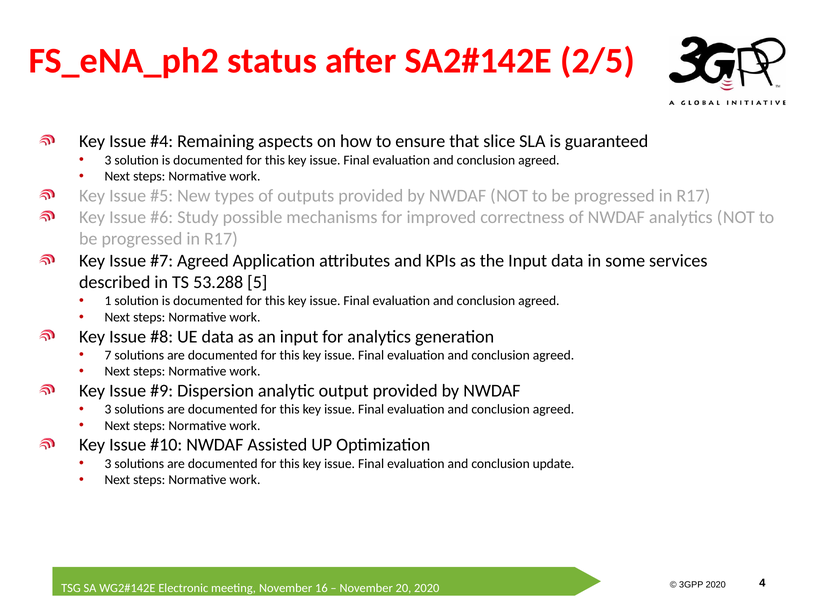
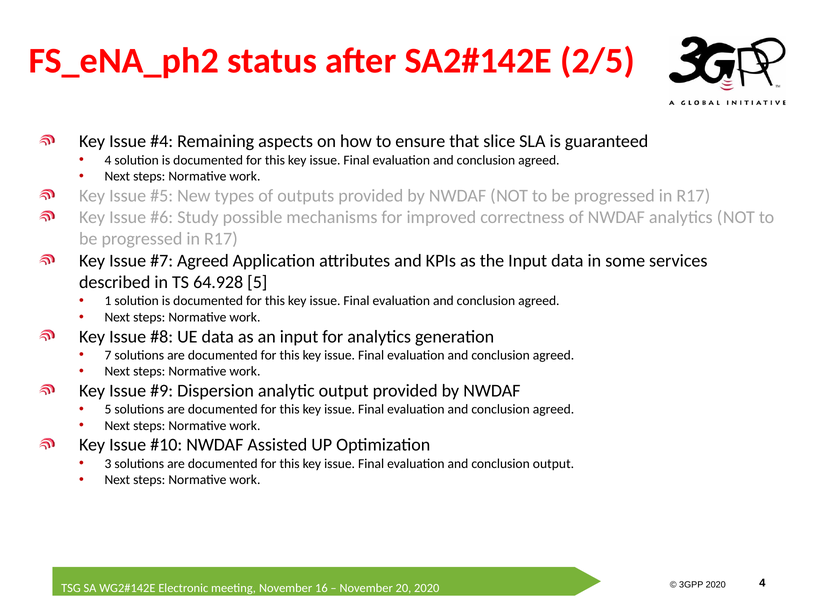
3: 3 -> 4 (108, 160)
53.288: 53.288 -> 64.928 (218, 282)
3: 3 -> 5 (108, 409)
conclusion update: update -> output (553, 463)
